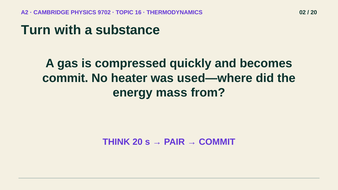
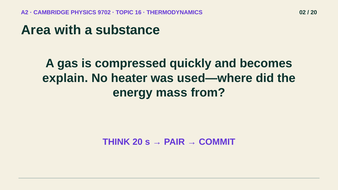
Turn: Turn -> Area (36, 30)
commit: commit -> explain (65, 78)
